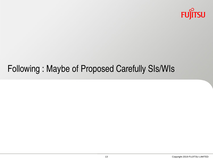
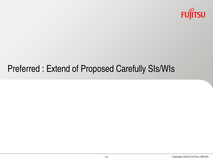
Following: Following -> Preferred (24, 69)
Maybe: Maybe -> Extend (58, 69)
